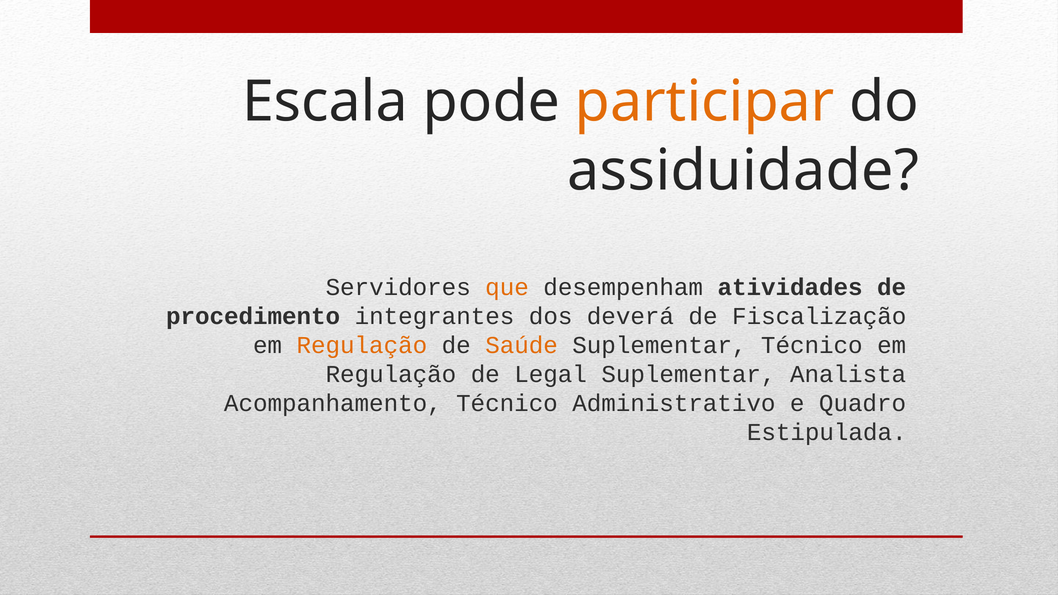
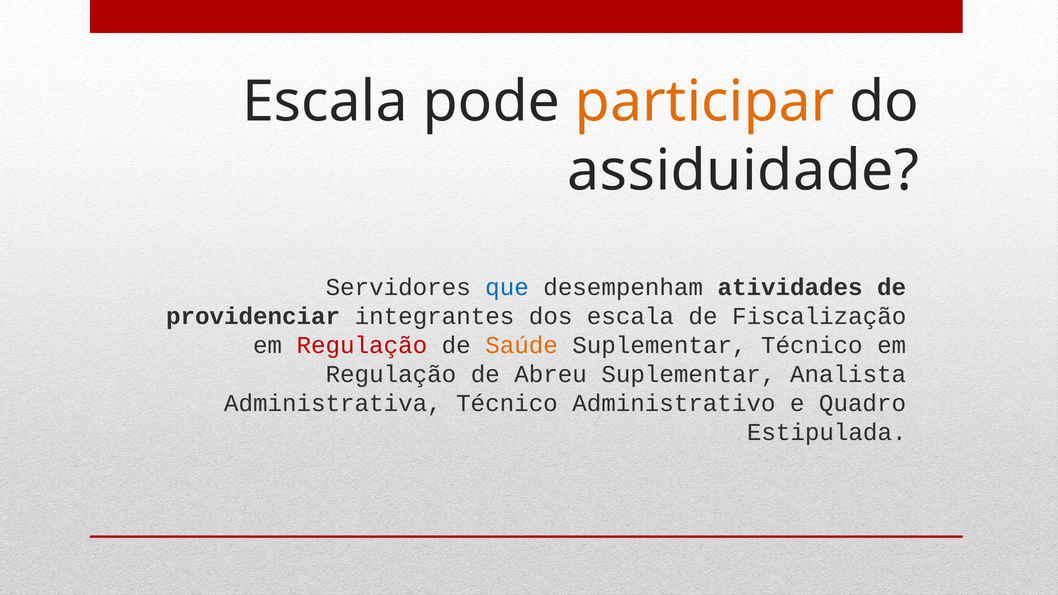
que colour: orange -> blue (507, 287)
procedimento: procedimento -> providenciar (253, 316)
dos deverá: deverá -> escala (630, 316)
Regulação colour: orange -> red (362, 345)
Legal: Legal -> Abreu (551, 374)
Acompanhamento: Acompanhamento -> Administrativa (333, 403)
